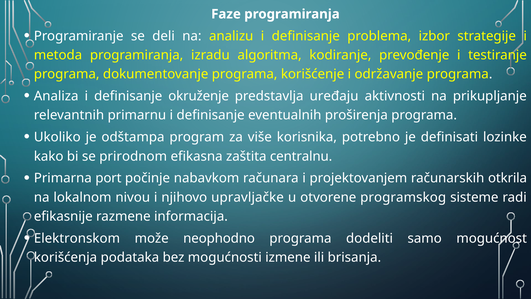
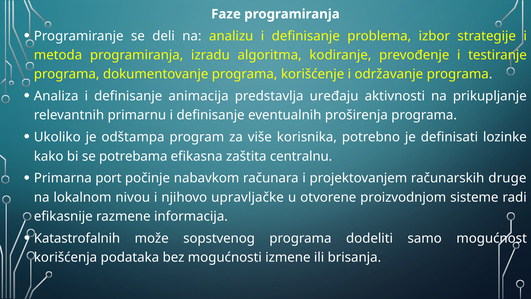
okruženje: okruženje -> animacija (199, 96)
prirodnom: prirodnom -> potrebama (133, 156)
otkrila: otkrila -> druge (507, 178)
programskog: programskog -> proizvodnjom (403, 197)
Elektronskom: Elektronskom -> Katastrofalnih (77, 238)
neophodno: neophodno -> sopstvenog (219, 238)
